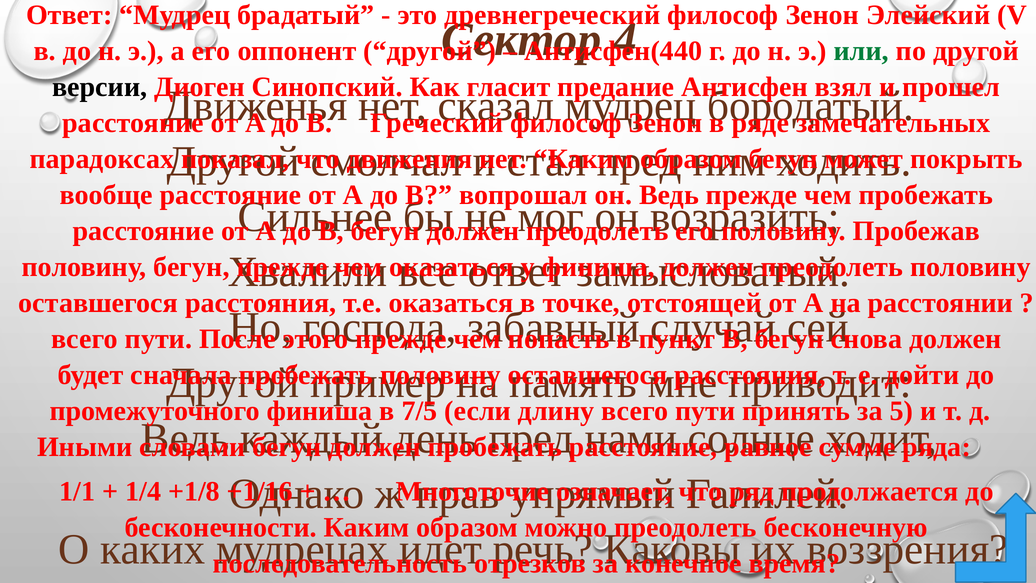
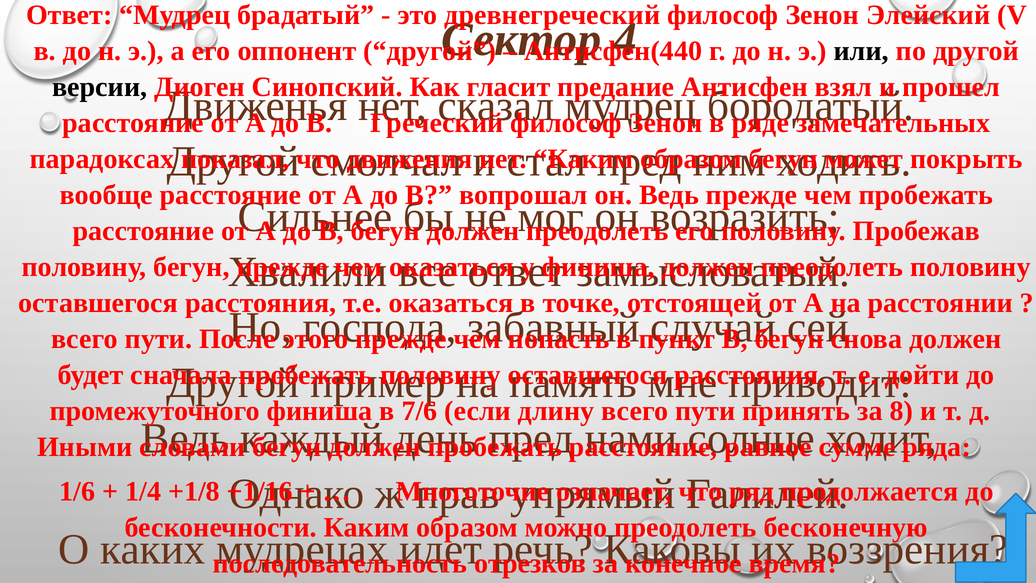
или colour: green -> black (861, 51)
7/5: 7/5 -> 7/6 (419, 411)
5: 5 -> 8 (901, 411)
1/1: 1/1 -> 1/6 (77, 491)
